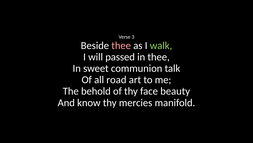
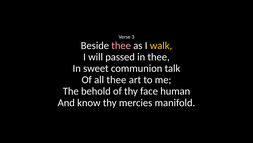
walk colour: light green -> yellow (161, 45)
all road: road -> thee (116, 79)
beauty: beauty -> human (175, 91)
